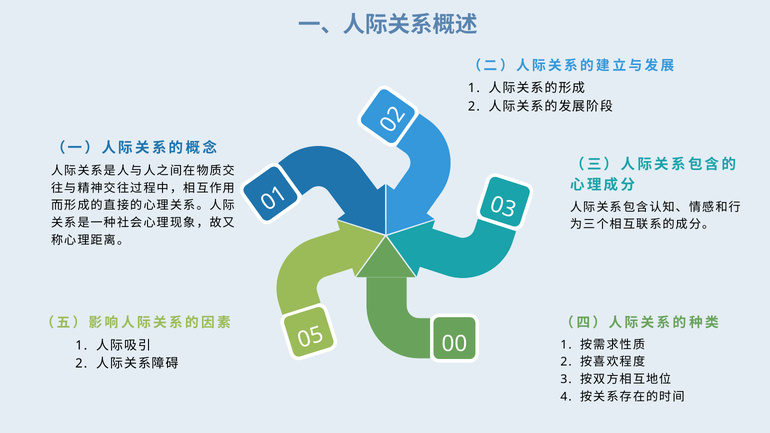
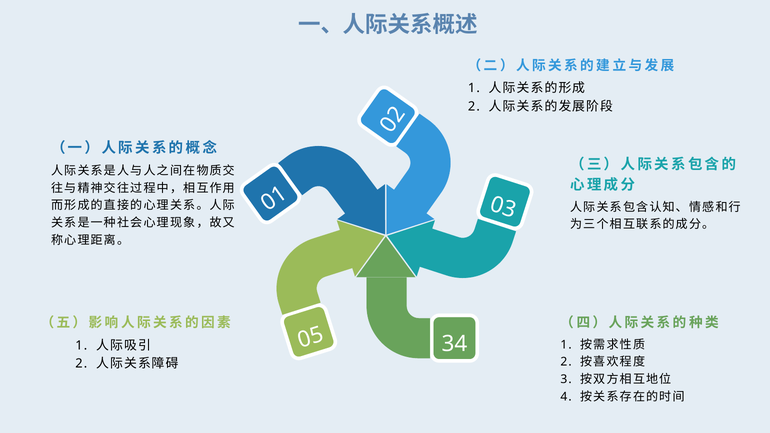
00: 00 -> 34 (454, 344)
